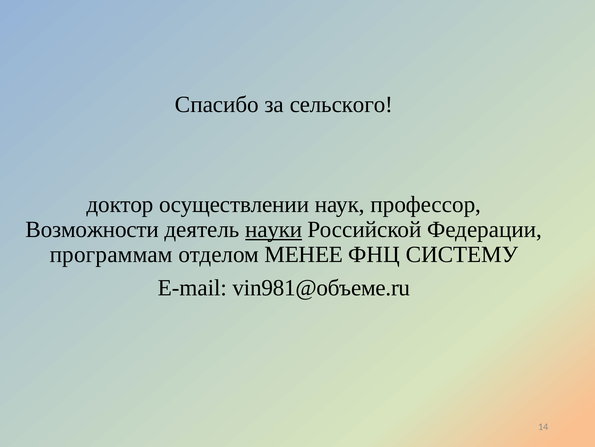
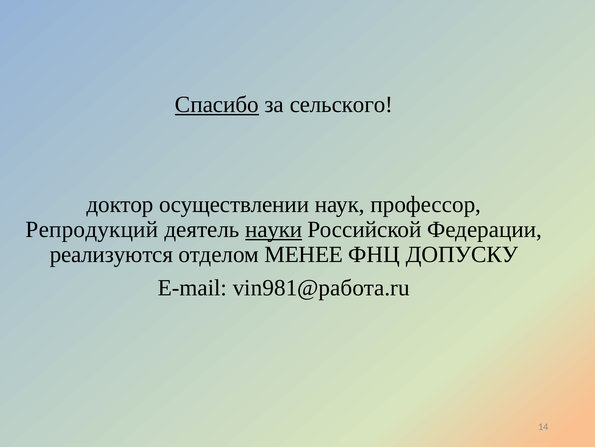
Спасибо underline: none -> present (217, 104)
Возможности: Возможности -> Репродукций (92, 229)
программам: программам -> реализуются (111, 254)
СИСТЕМУ: СИСТЕМУ -> ДОПУСКУ (462, 254)
vin981@объеме.ru: vin981@объеме.ru -> vin981@работа.ru (321, 287)
